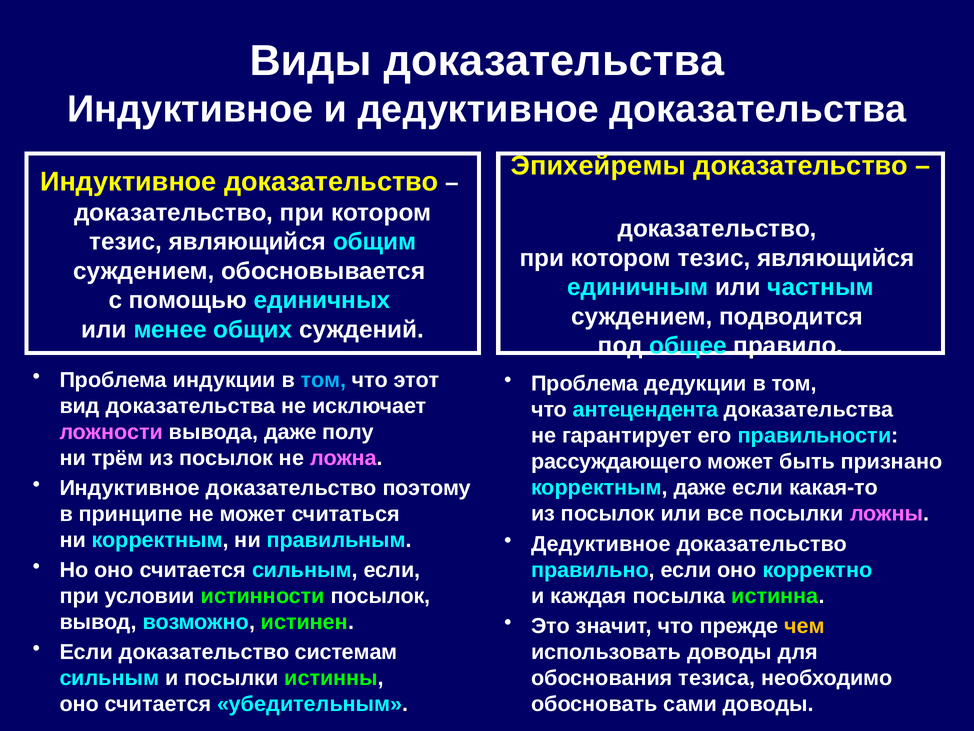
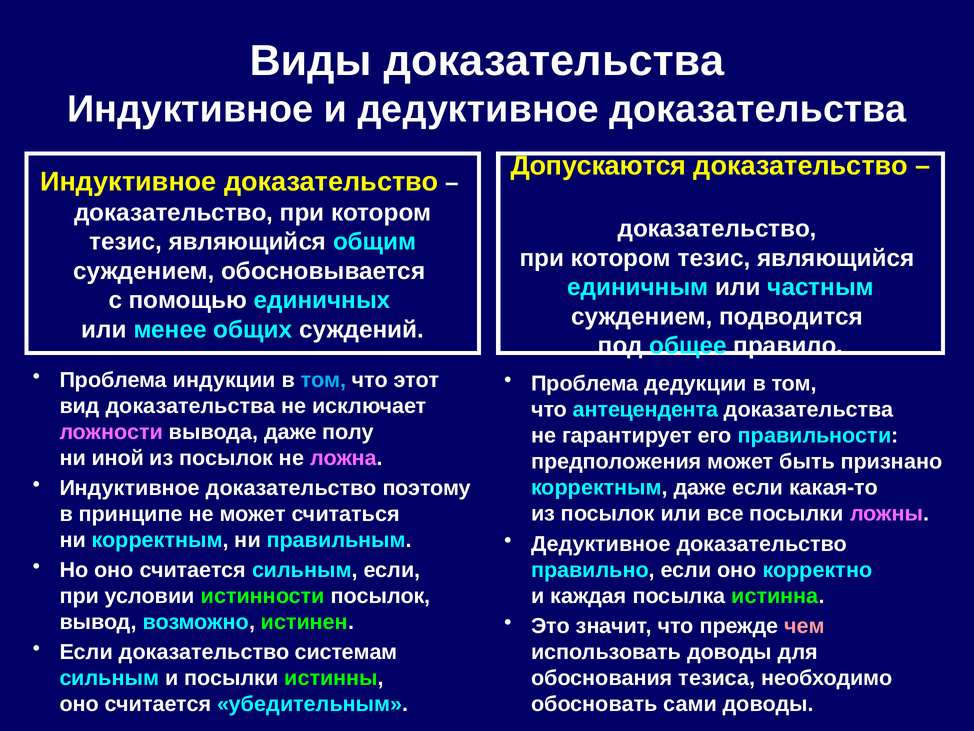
Эпихейремы: Эпихейремы -> Допускаются (598, 166)
трём: трём -> иной (118, 458)
рассуждающего: рассуждающего -> предположения (616, 461)
чем colour: yellow -> pink (805, 626)
